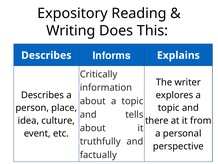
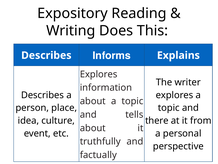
Critically: Critically -> Explores (99, 74)
